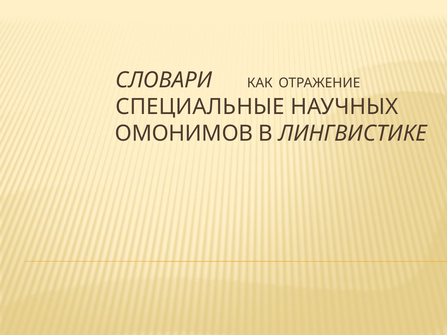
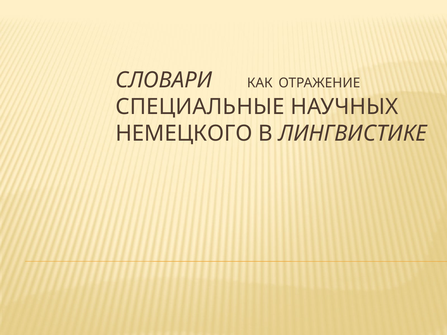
ОМОНИМОВ: ОМОНИМОВ -> НЕМЕЦКОГО (184, 134)
